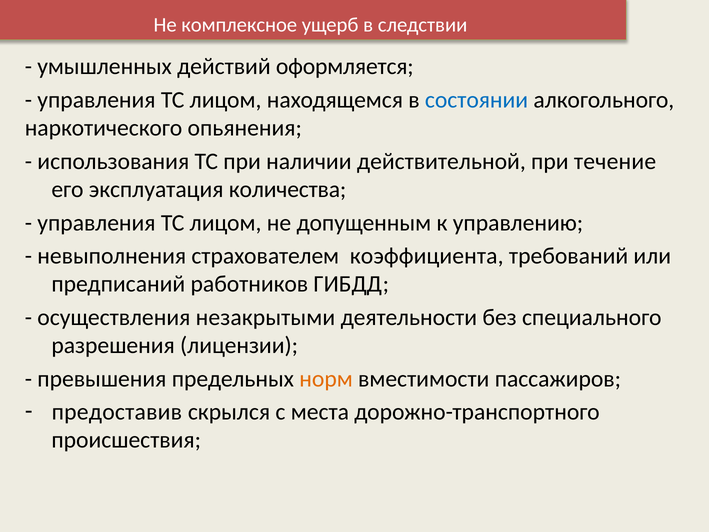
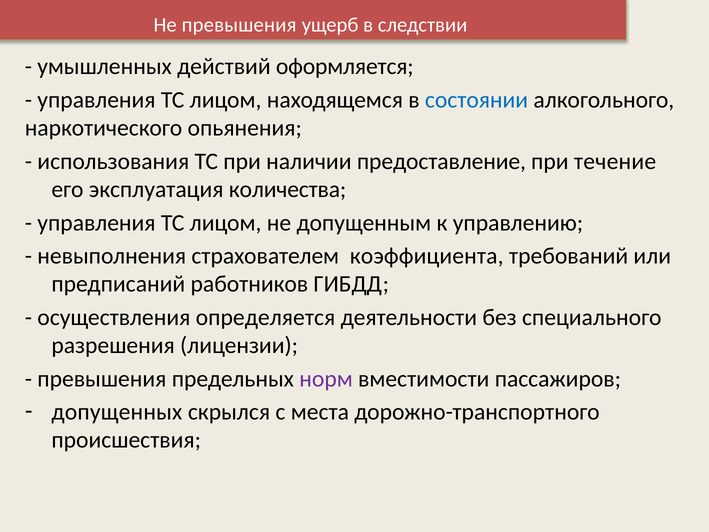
Не комплексное: комплексное -> превышения (239, 25)
действительной: действительной -> предоставление (441, 161)
незакрытыми: незакрытыми -> определяется (266, 317)
норм colour: orange -> purple (326, 379)
предоставив: предоставив -> допущенных (117, 412)
